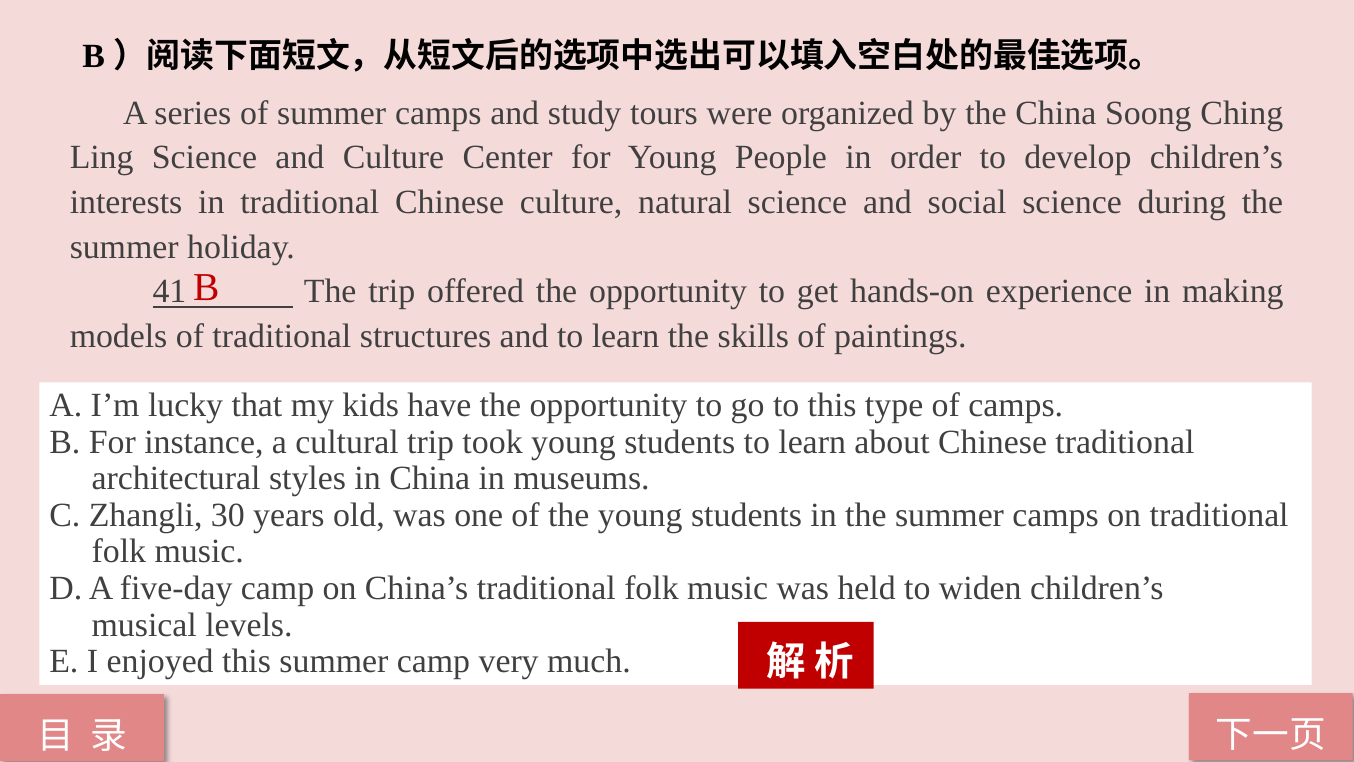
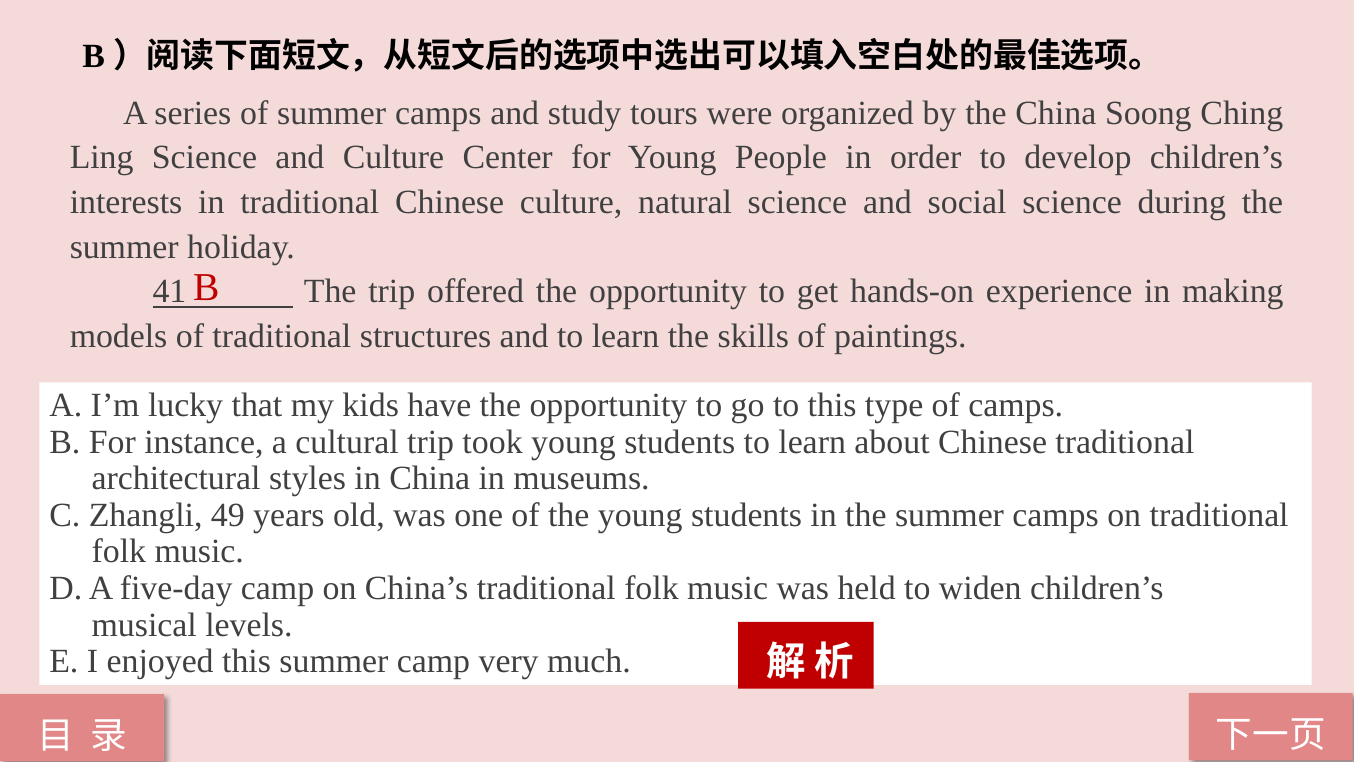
30: 30 -> 49 (228, 515)
